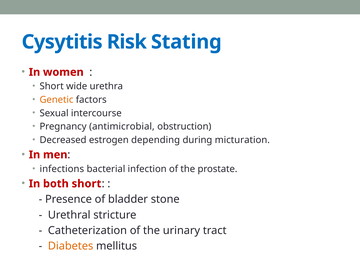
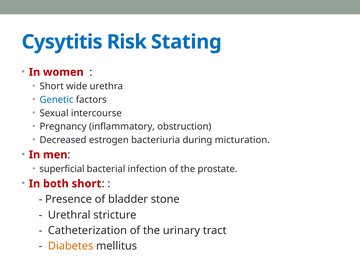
Genetic colour: orange -> blue (57, 100)
antimicrobial: antimicrobial -> inflammatory (122, 127)
depending: depending -> bacteriuria (156, 140)
infections: infections -> superficial (62, 169)
